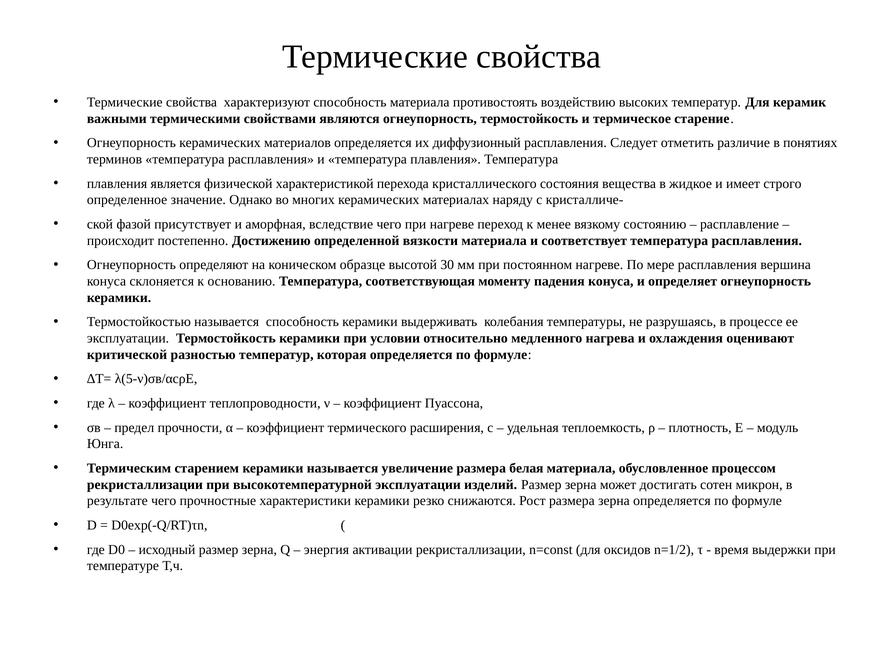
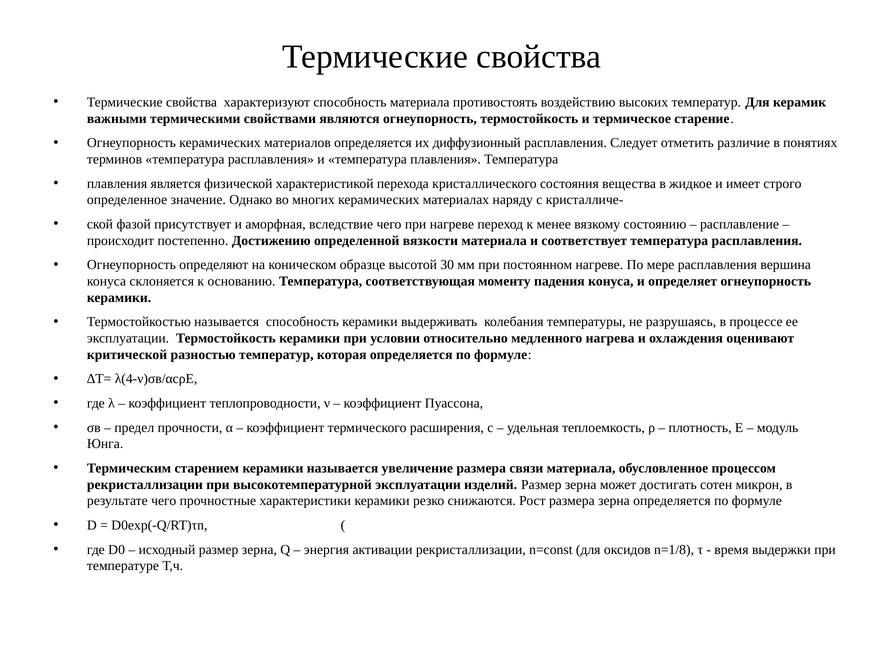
λ(5-ν)σв/αcρE: λ(5-ν)σв/αcρE -> λ(4-ν)σв/αcρE (156, 379)
белая: белая -> связи (526, 468)
n=1/2: n=1/2 -> n=1/8 (674, 550)
